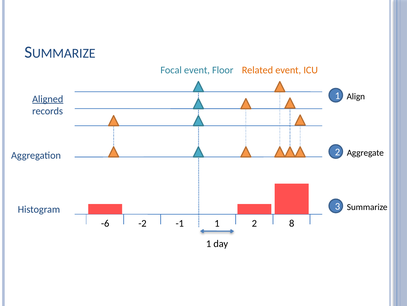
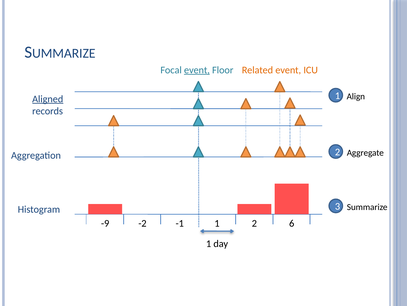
event underline: none -> present (197, 70)
-6: -6 -> -9 (105, 223)
8: 8 -> 6 (292, 223)
